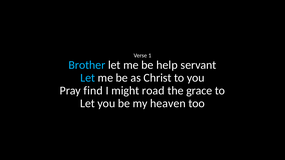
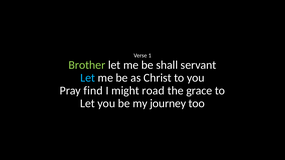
Brother colour: light blue -> light green (87, 65)
help: help -> shall (167, 65)
heaven: heaven -> journey (168, 104)
